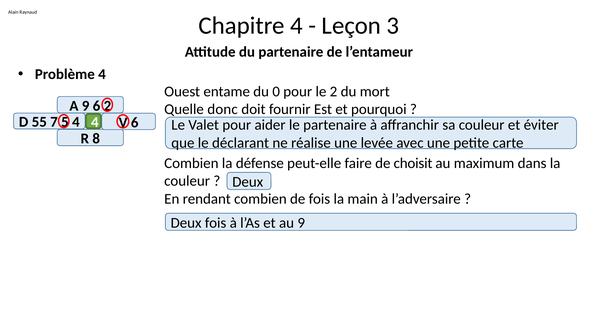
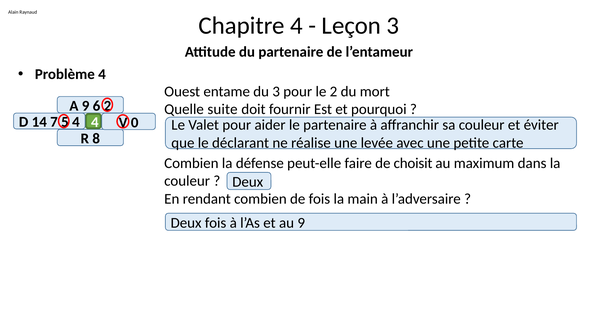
du 0: 0 -> 3 (276, 92)
donc: donc -> suite (223, 110)
55: 55 -> 14 (39, 122)
V 6: 6 -> 0 (135, 123)
